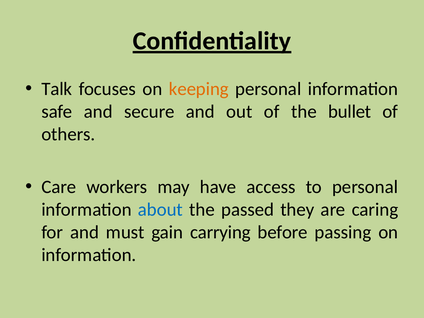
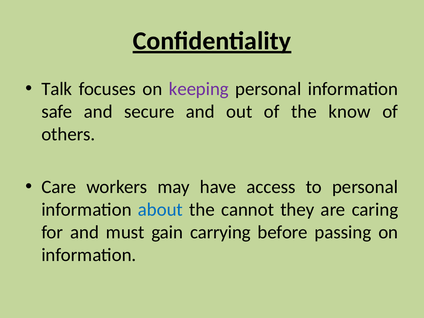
keeping colour: orange -> purple (199, 89)
bullet: bullet -> know (350, 112)
passed: passed -> cannot (248, 210)
